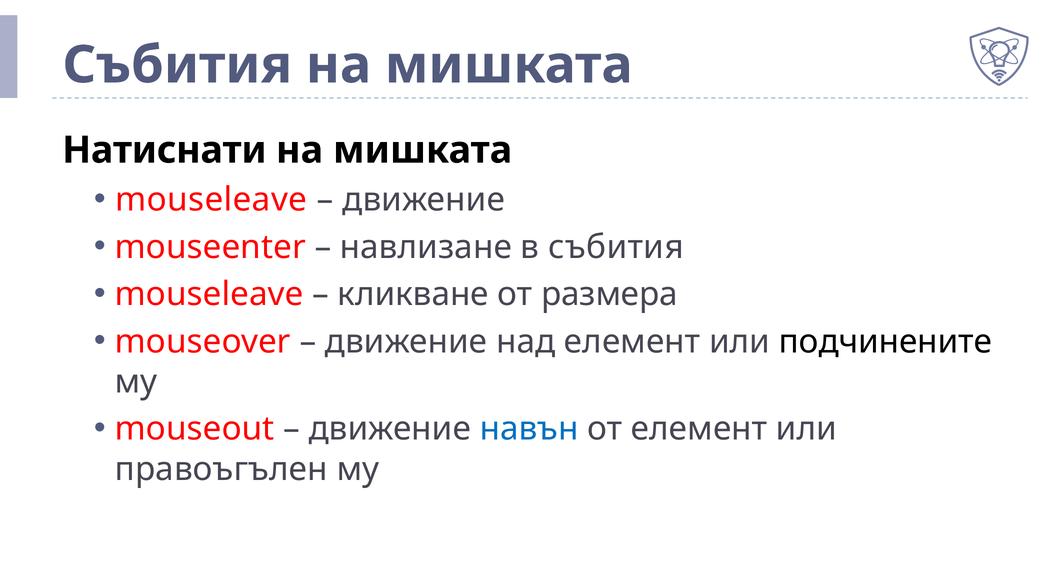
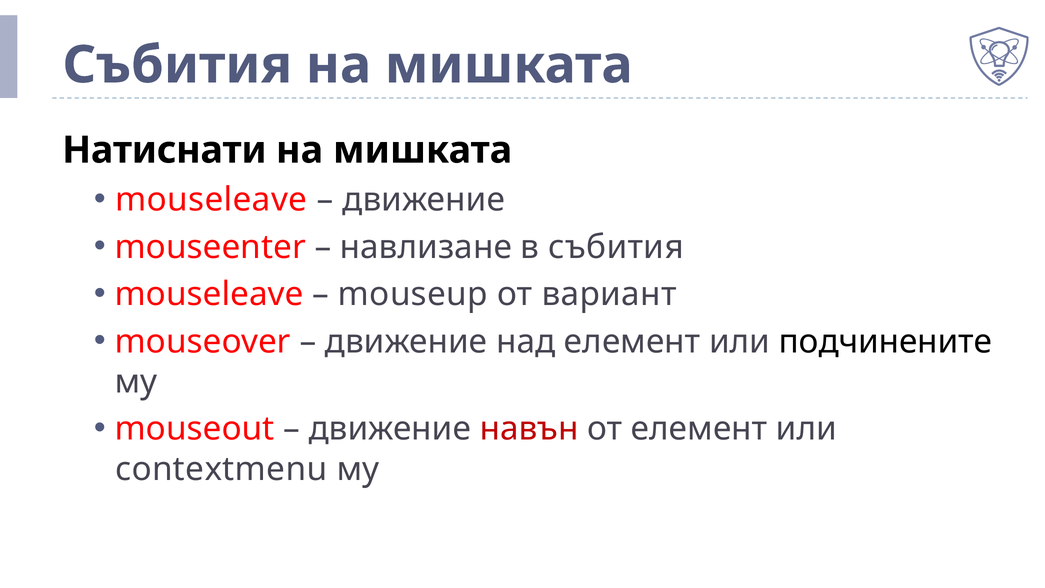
кликване: кликване -> mouseup (413, 294)
размера: размера -> вариант (609, 294)
навън colour: blue -> red (529, 429)
правоъгълен: правоъгълен -> contextmenu (221, 469)
